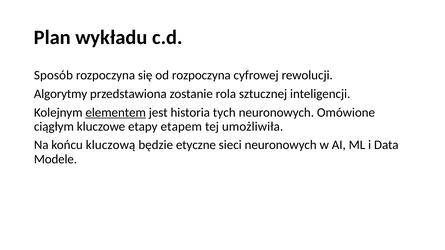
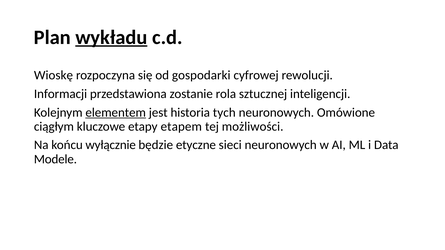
wykładu underline: none -> present (111, 37)
Sposób: Sposób -> Wioskę (53, 75)
od rozpoczyna: rozpoczyna -> gospodarki (201, 75)
Algorytmy: Algorytmy -> Informacji (61, 94)
umożliwiła: umożliwiła -> możliwości (253, 127)
kluczową: kluczową -> wyłącznie (111, 145)
